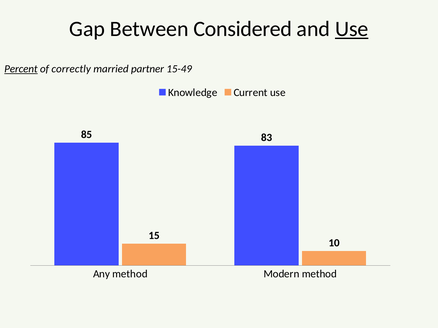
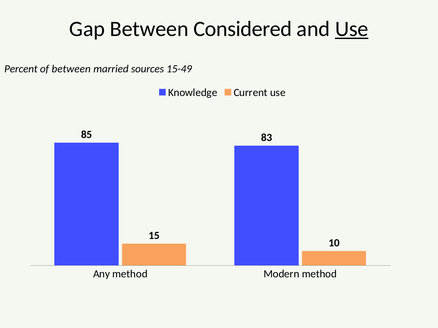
Percent underline: present -> none (21, 69)
of correctly: correctly -> between (71, 69)
partner: partner -> sources (147, 69)
